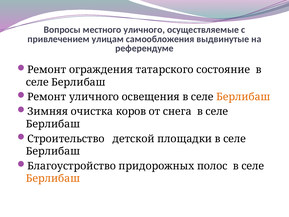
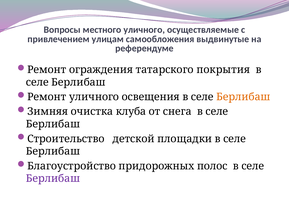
состояние: состояние -> покрытия (223, 70)
коров: коров -> клуба (131, 111)
Берлибаш colour: orange -> purple (53, 178)
